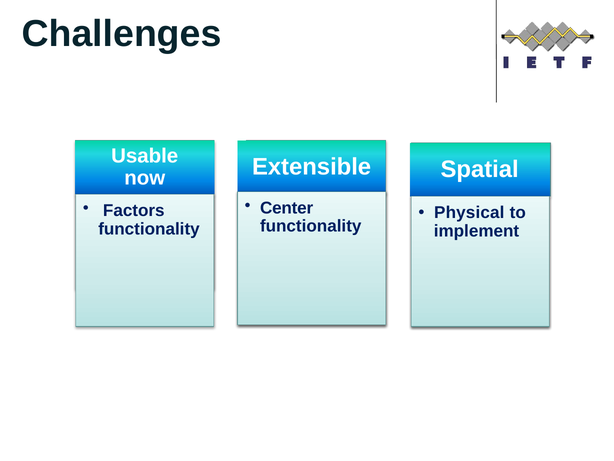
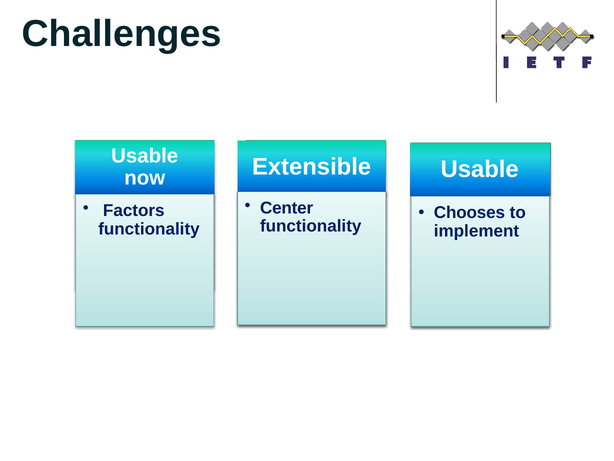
Spatial: Spatial -> Usable (480, 169)
Physical: Physical -> Chooses (469, 212)
